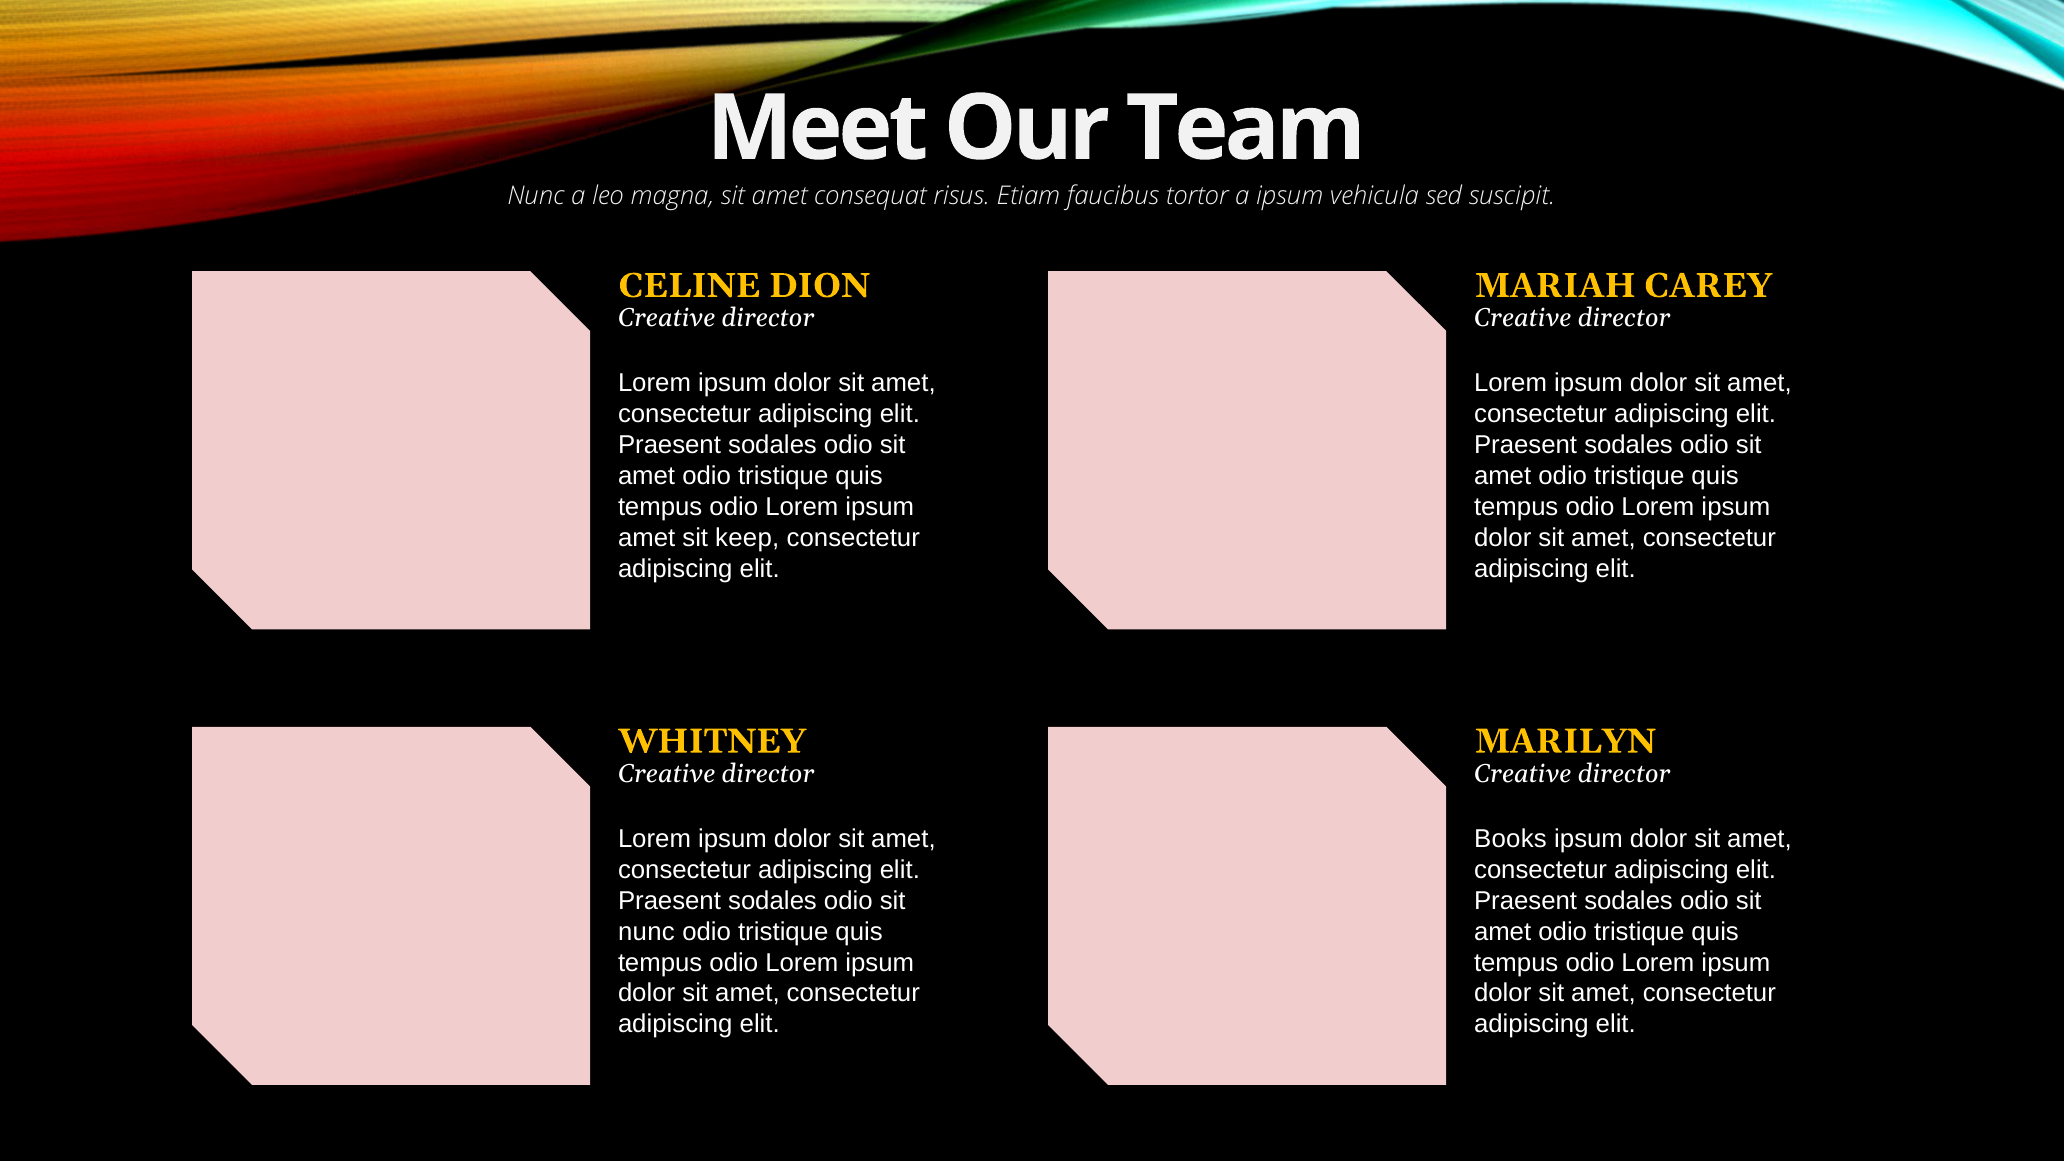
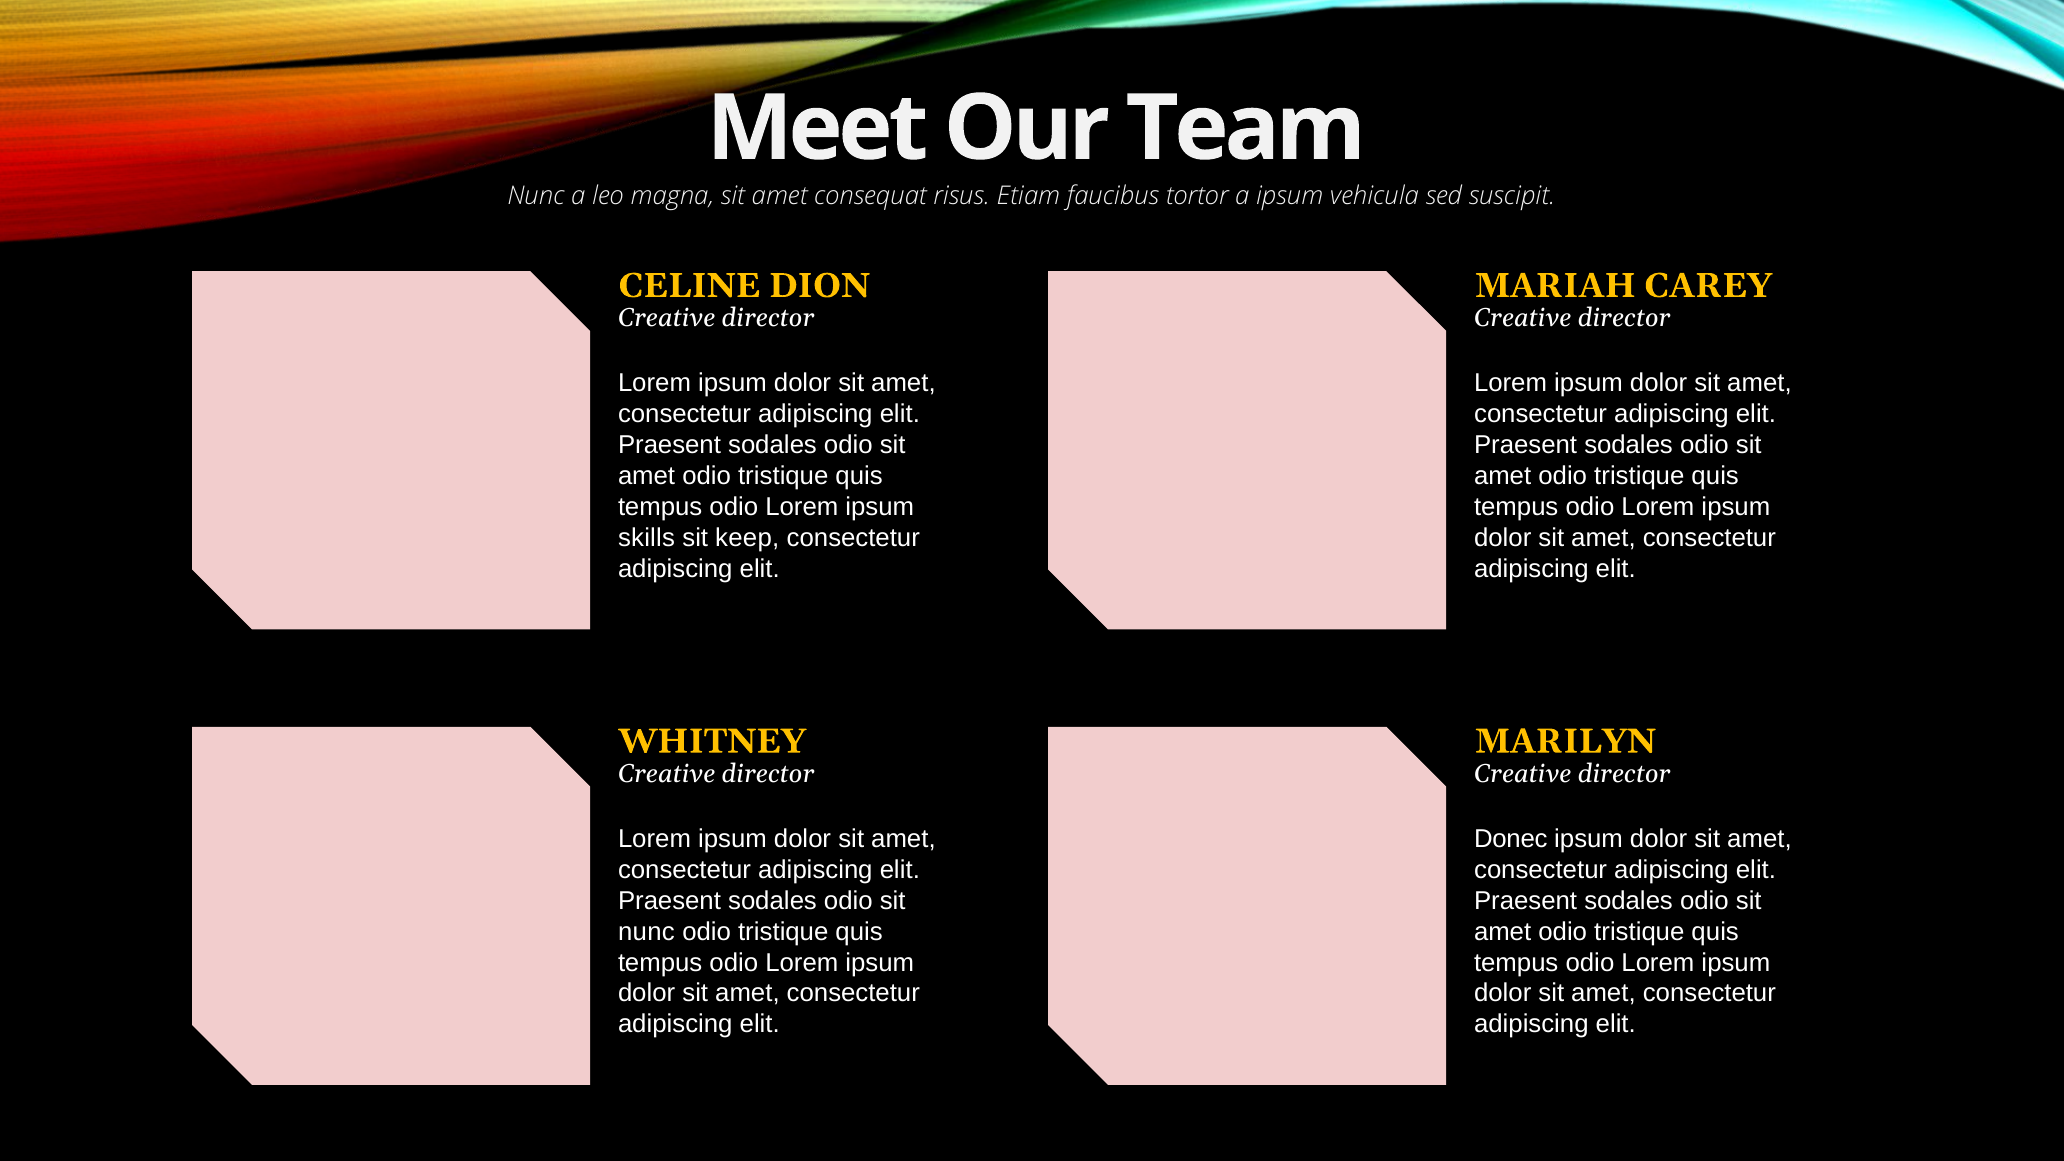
amet: amet -> skills (647, 538)
Books: Books -> Donec (1511, 839)
